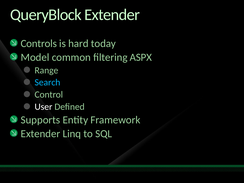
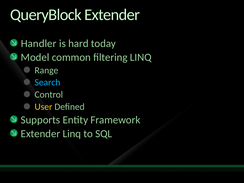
Controls: Controls -> Handler (39, 44)
filtering ASPX: ASPX -> LINQ (141, 57)
User colour: white -> yellow (43, 107)
